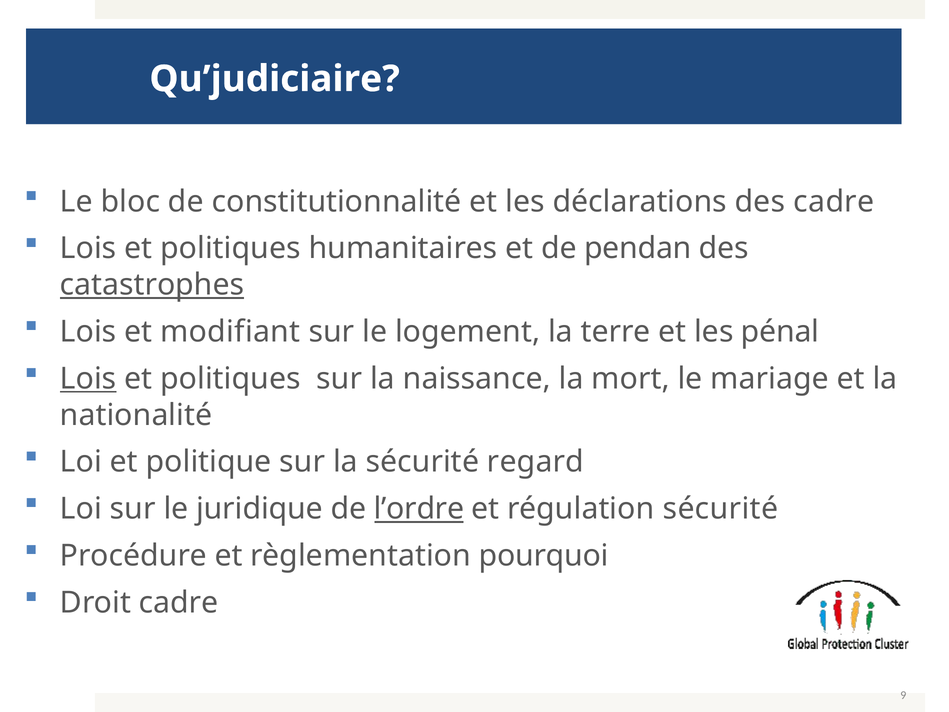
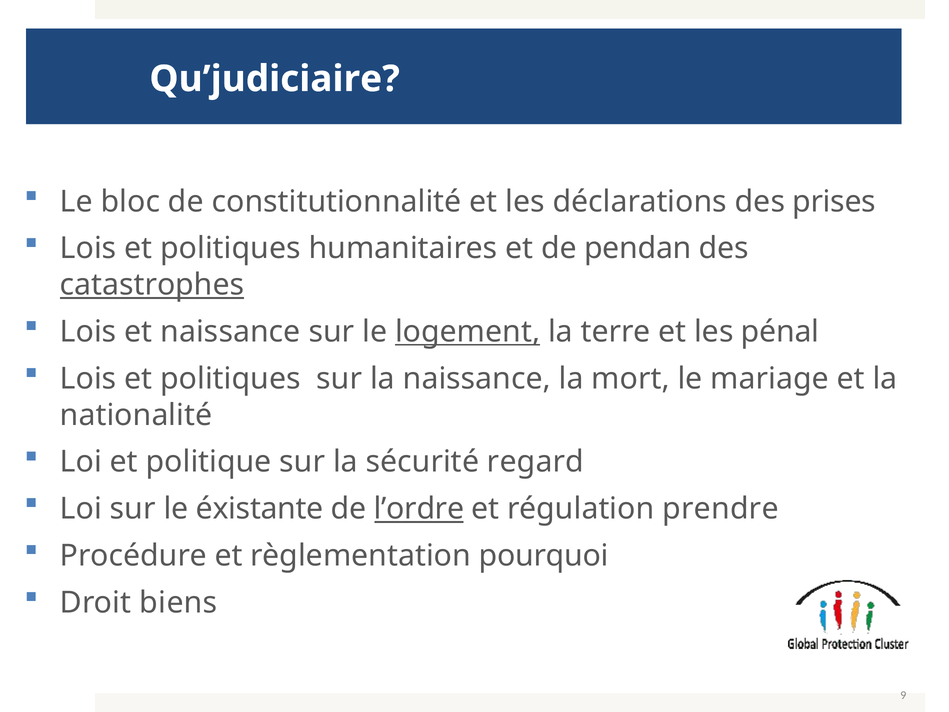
des cadre: cadre -> prises (834, 202)
et modifiant: modifiant -> naissance (230, 332)
logement underline: none -> present (468, 332)
Lois underline: present -> none (88, 379)
juridique: juridique -> éxistante (260, 509)
régulation sécurité: sécurité -> prendre (721, 509)
Droit cadre: cadre -> biens (178, 602)
